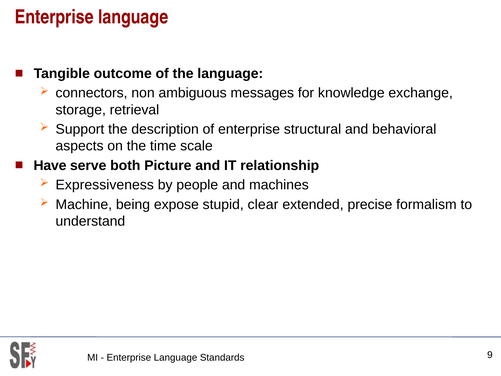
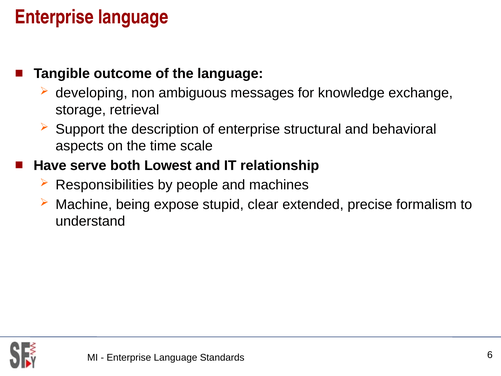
connectors: connectors -> developing (92, 93)
Picture: Picture -> Lowest (168, 165)
Expressiveness: Expressiveness -> Responsibilities (105, 185)
9: 9 -> 6 (490, 355)
